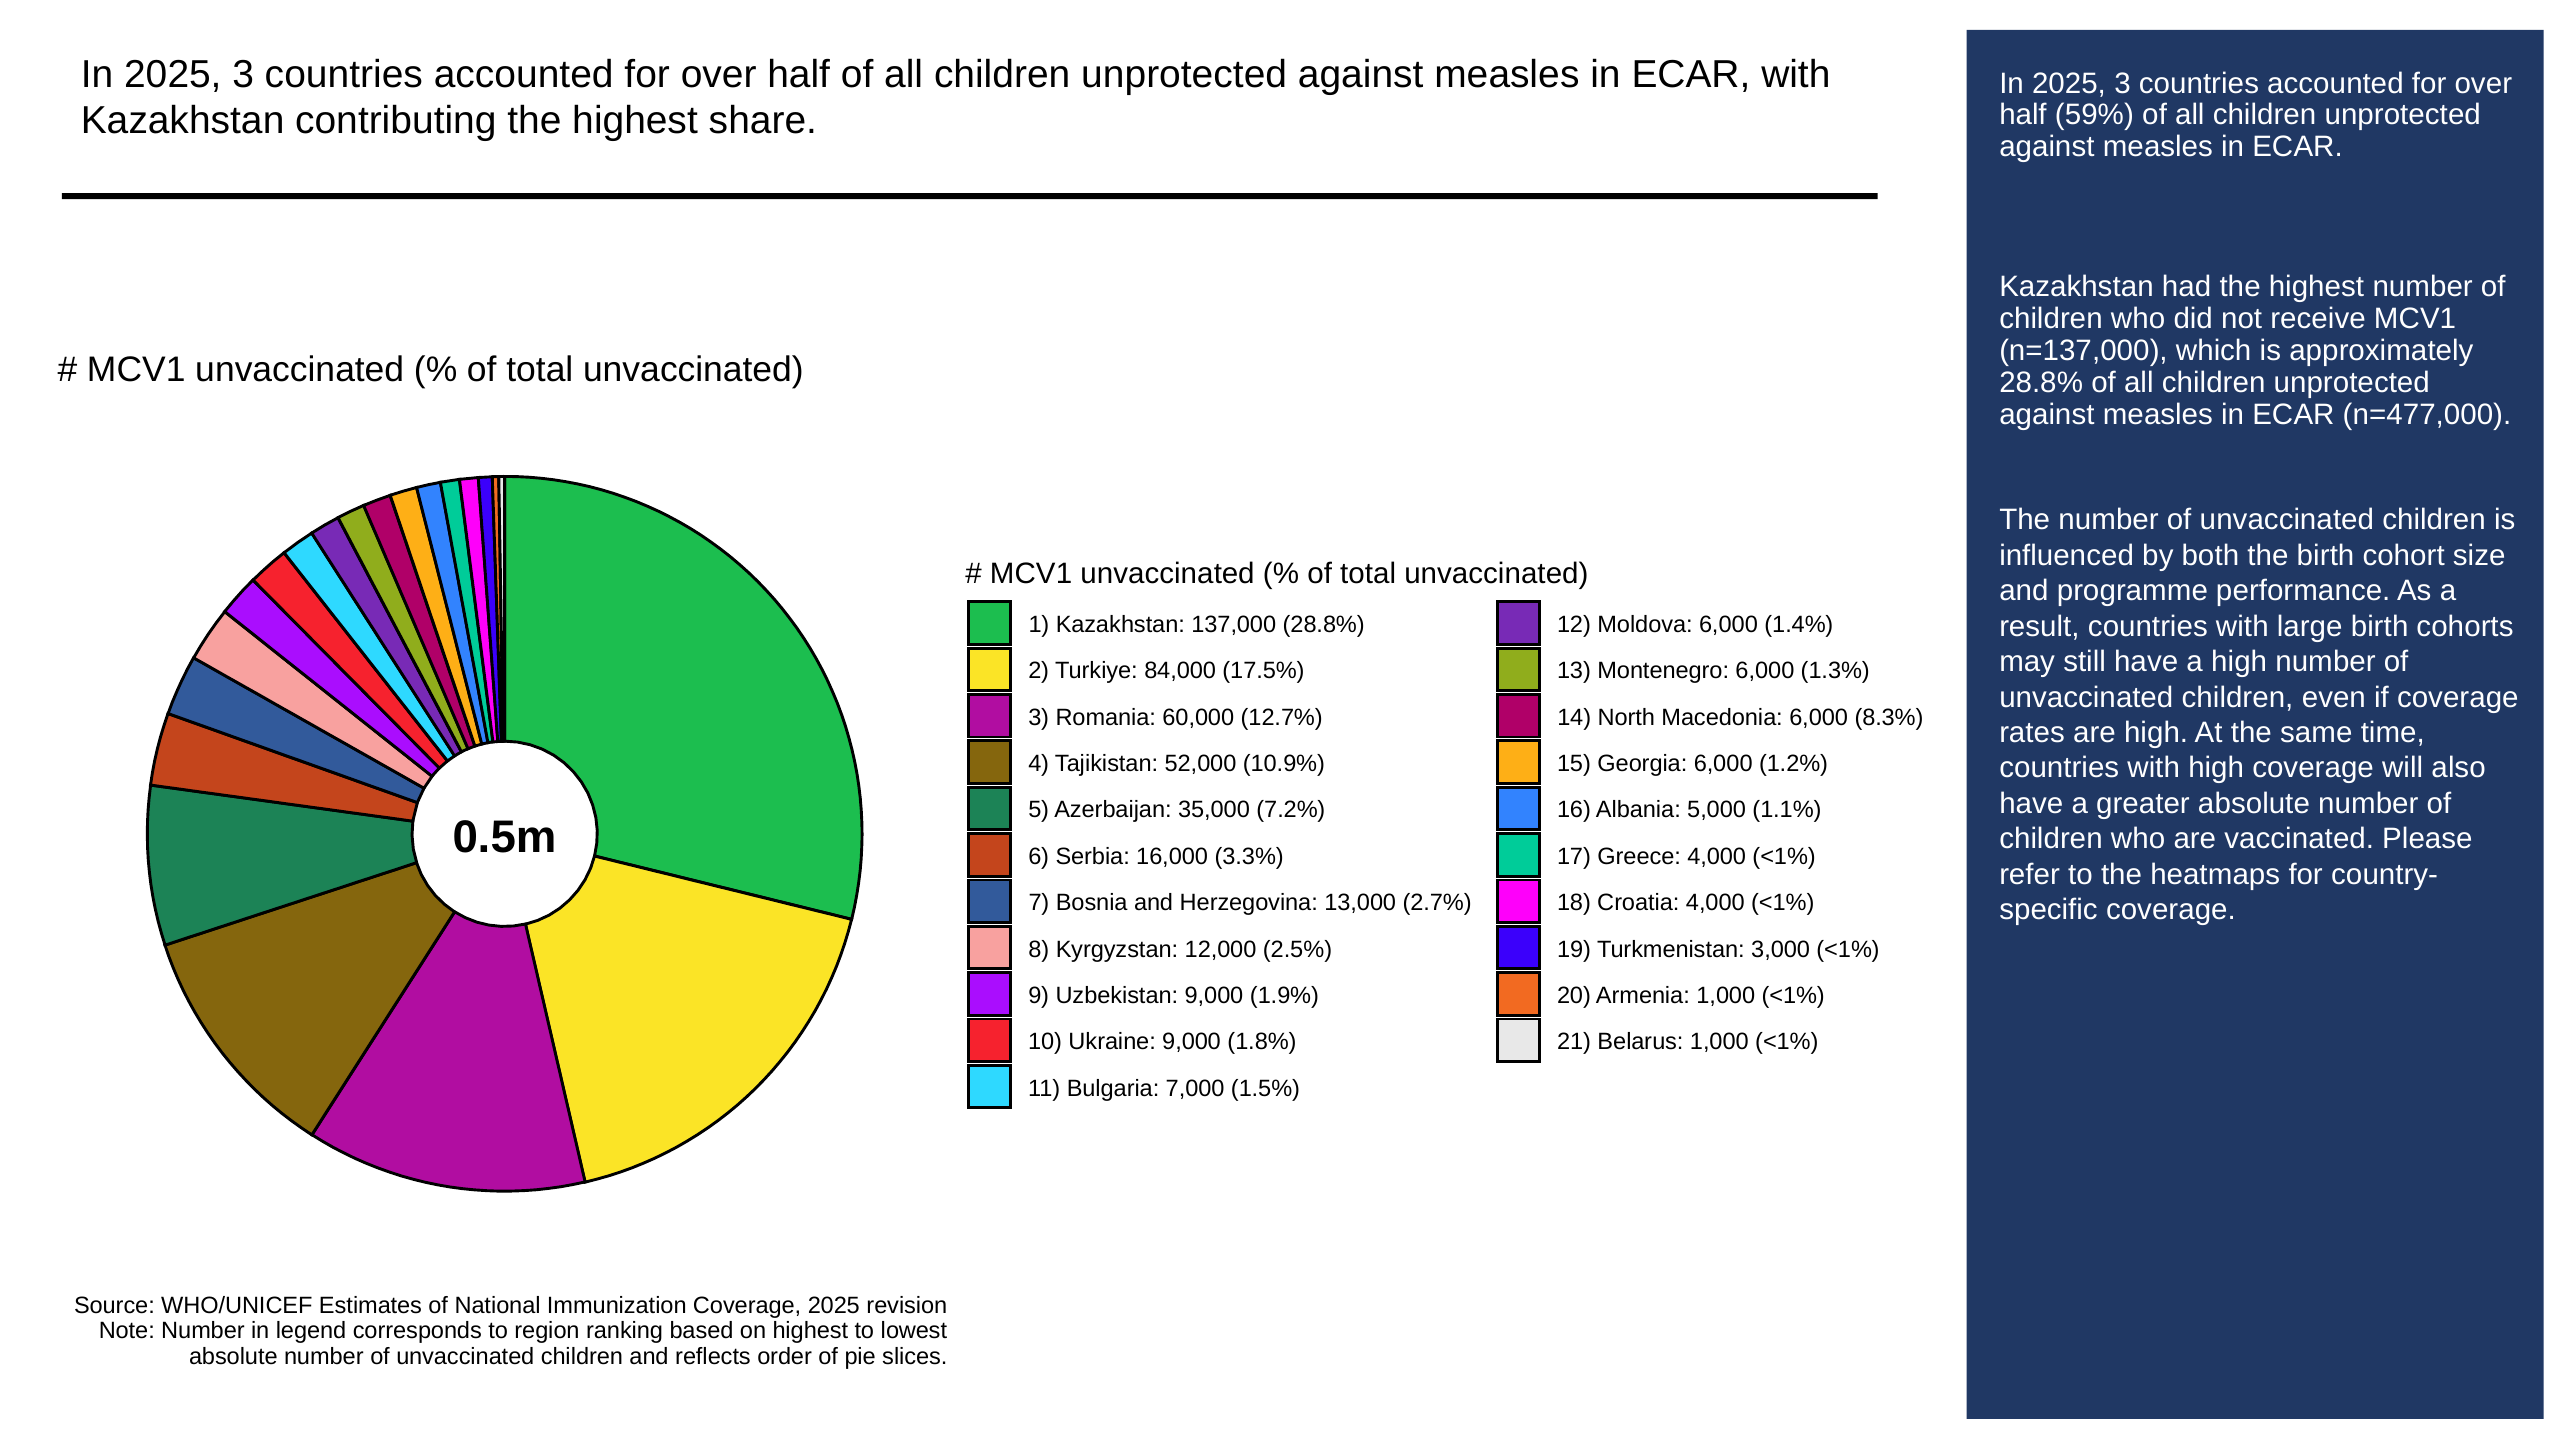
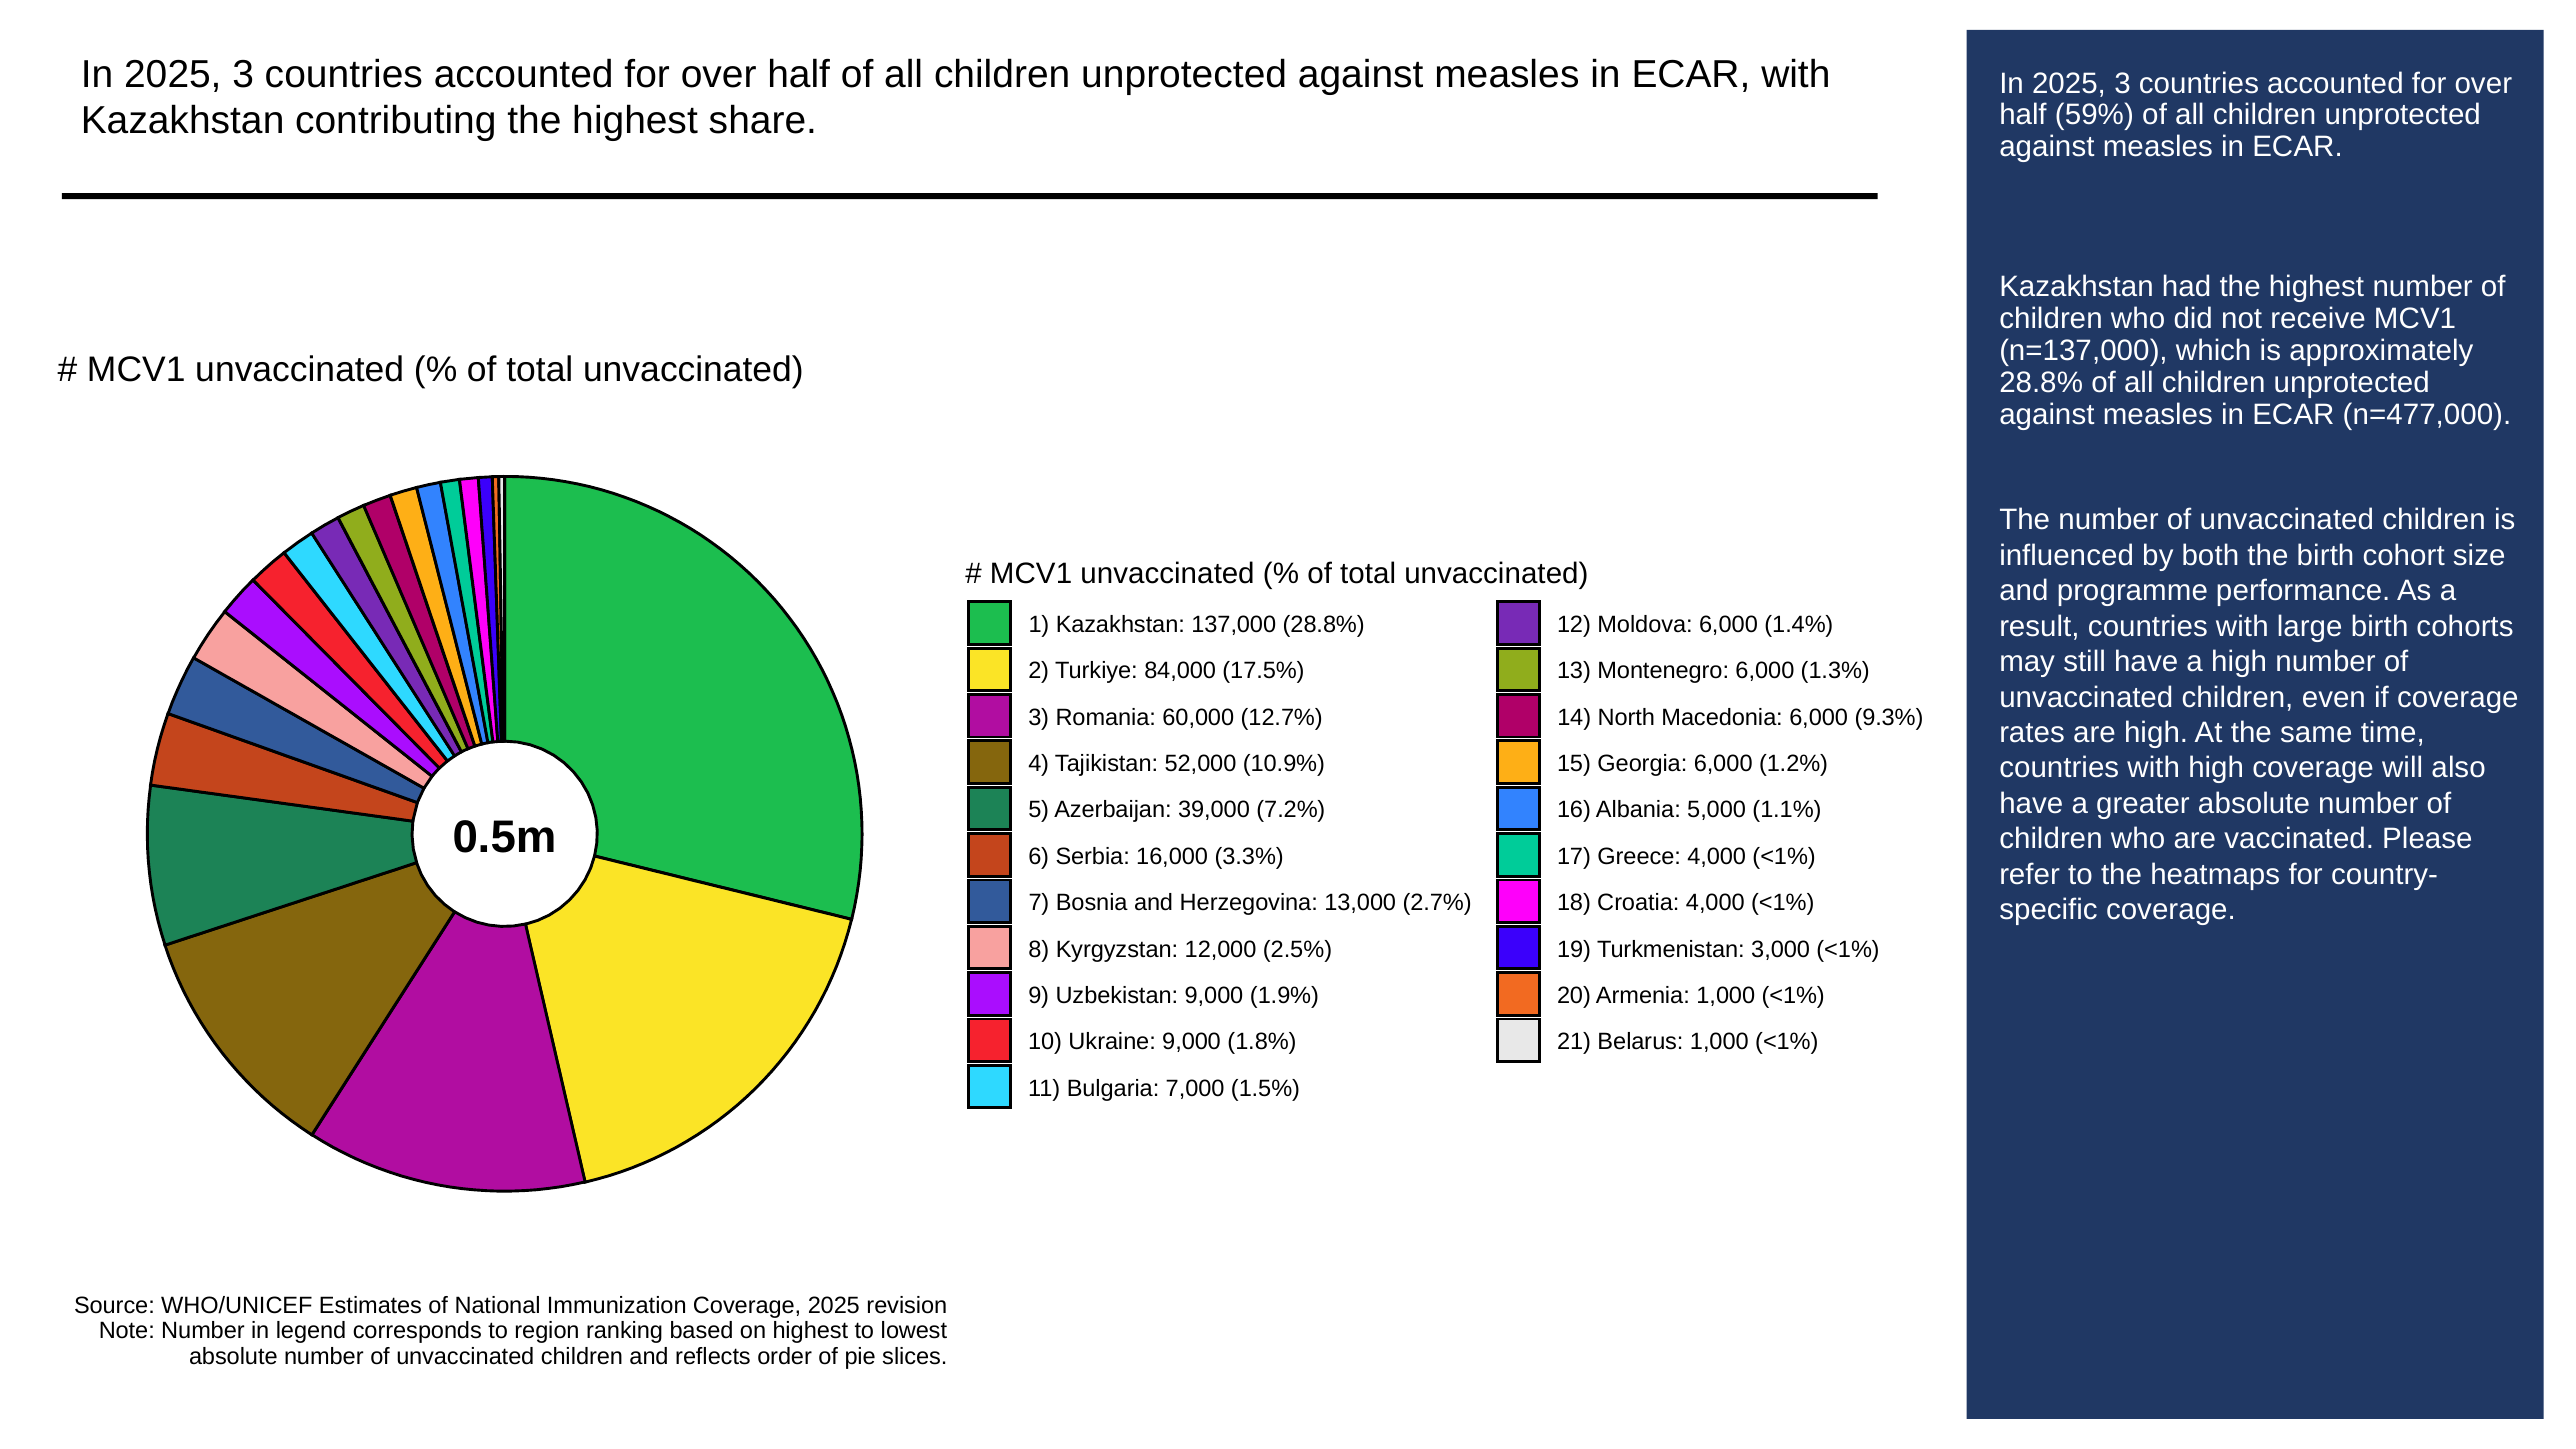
8.3%: 8.3% -> 9.3% (1889, 717)
35,000: 35,000 -> 39,000 (1214, 810)
